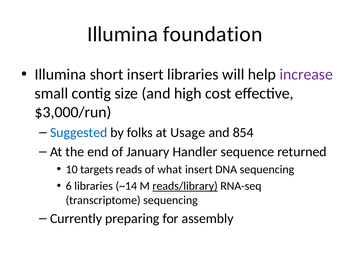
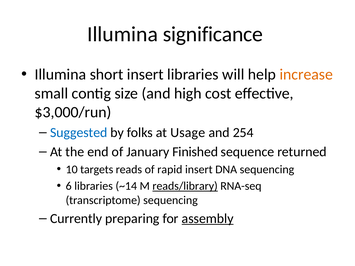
foundation: foundation -> significance (213, 34)
increase colour: purple -> orange (306, 74)
854: 854 -> 254 (243, 133)
Handler: Handler -> Finished (195, 152)
what: what -> rapid (170, 170)
assembly underline: none -> present (208, 219)
